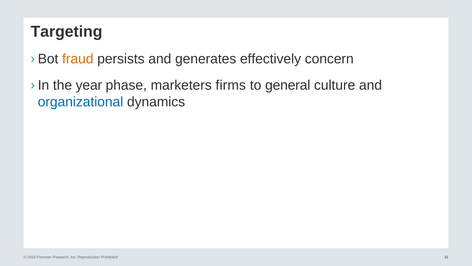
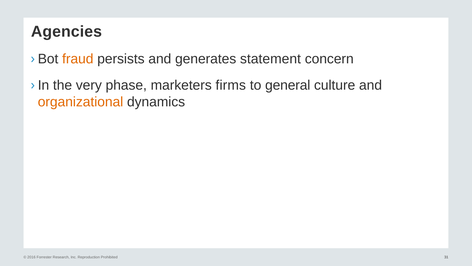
Targeting: Targeting -> Agencies (66, 31)
effectively: effectively -> statement (270, 59)
year: year -> very (89, 85)
organizational colour: blue -> orange (81, 102)
